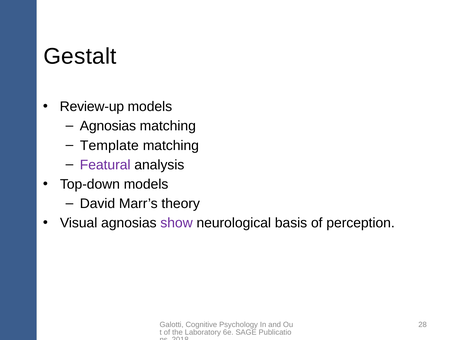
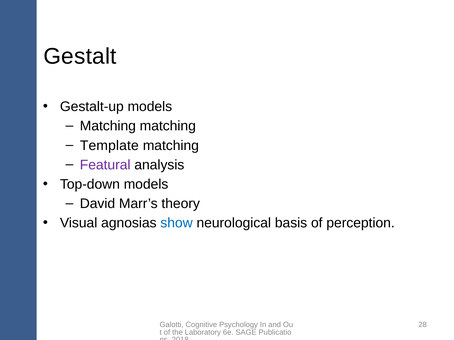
Review-up: Review-up -> Gestalt-up (92, 107)
Agnosias: Agnosias -> Matching (108, 126)
show colour: purple -> blue (177, 223)
